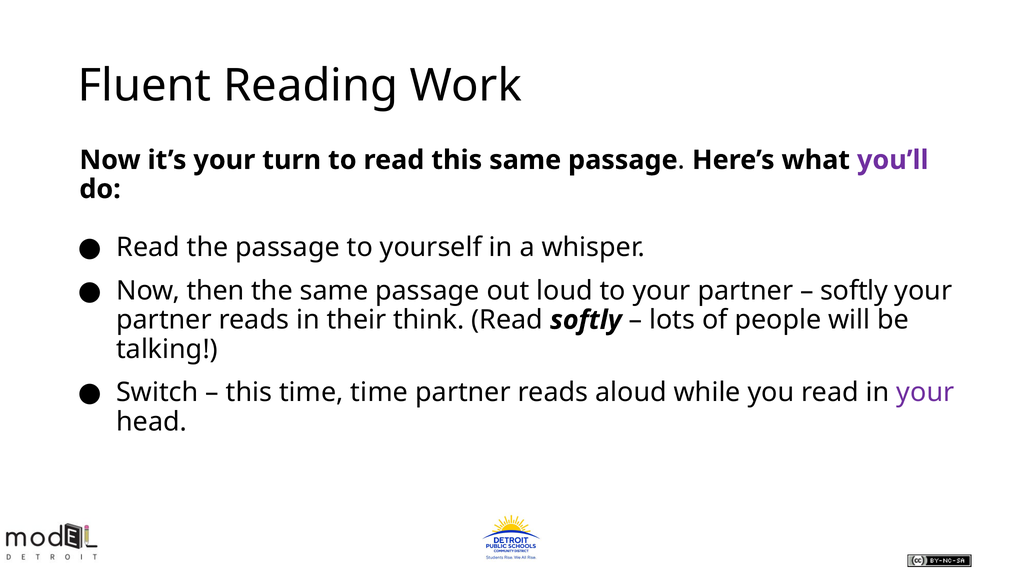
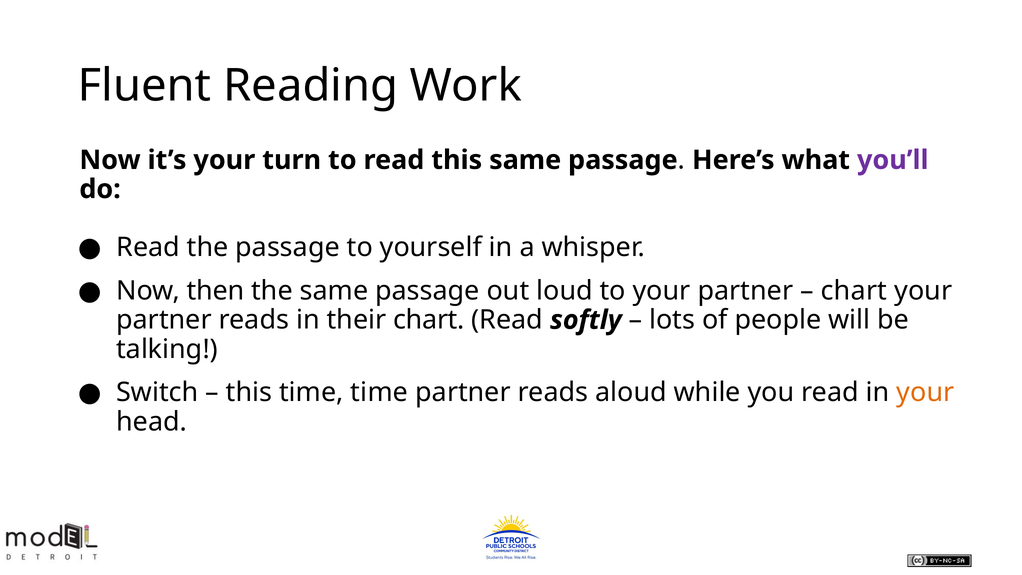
softly: softly -> chart (854, 291)
their think: think -> chart (429, 320)
your colour: purple -> orange (925, 392)
